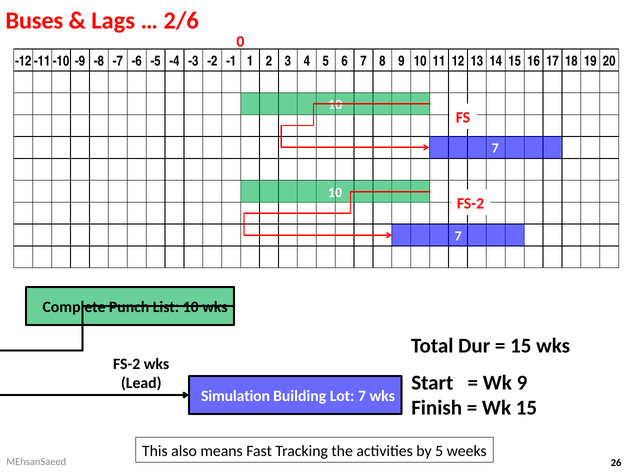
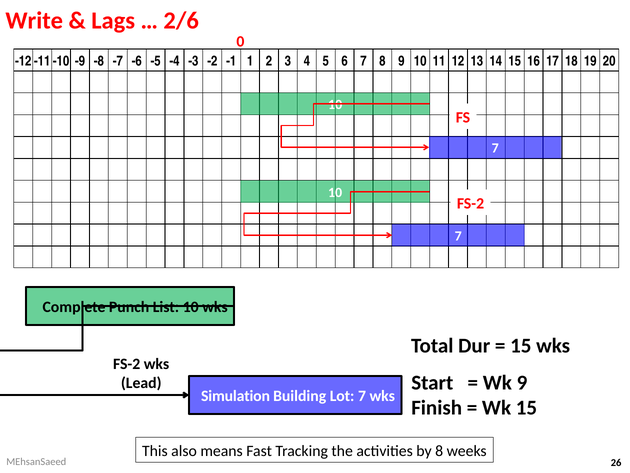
Buses: Buses -> Write (34, 21)
by 5: 5 -> 8 (439, 451)
